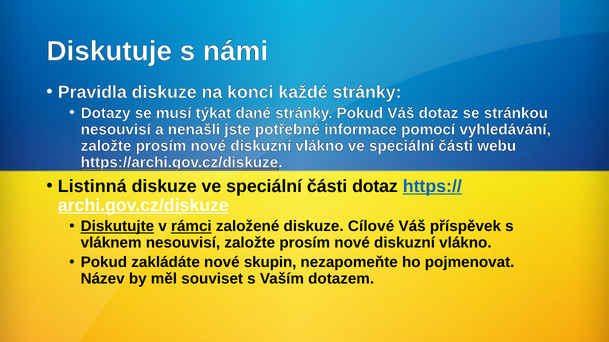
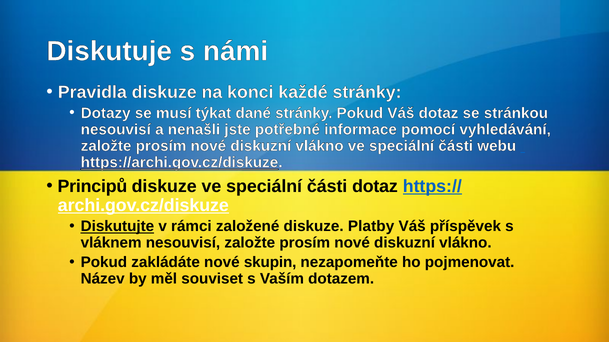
Listinná: Listinná -> Principů (92, 187)
rámci underline: present -> none (191, 227)
Cílové: Cílové -> Platby (371, 227)
